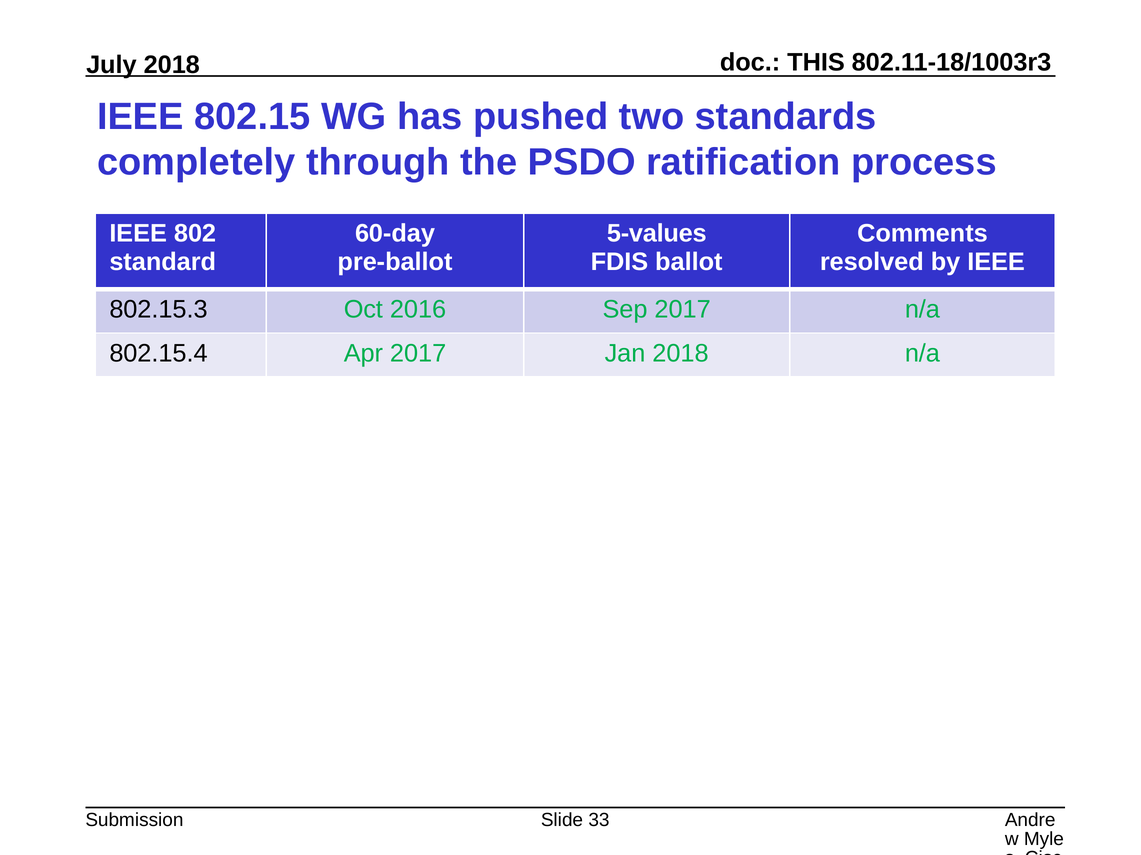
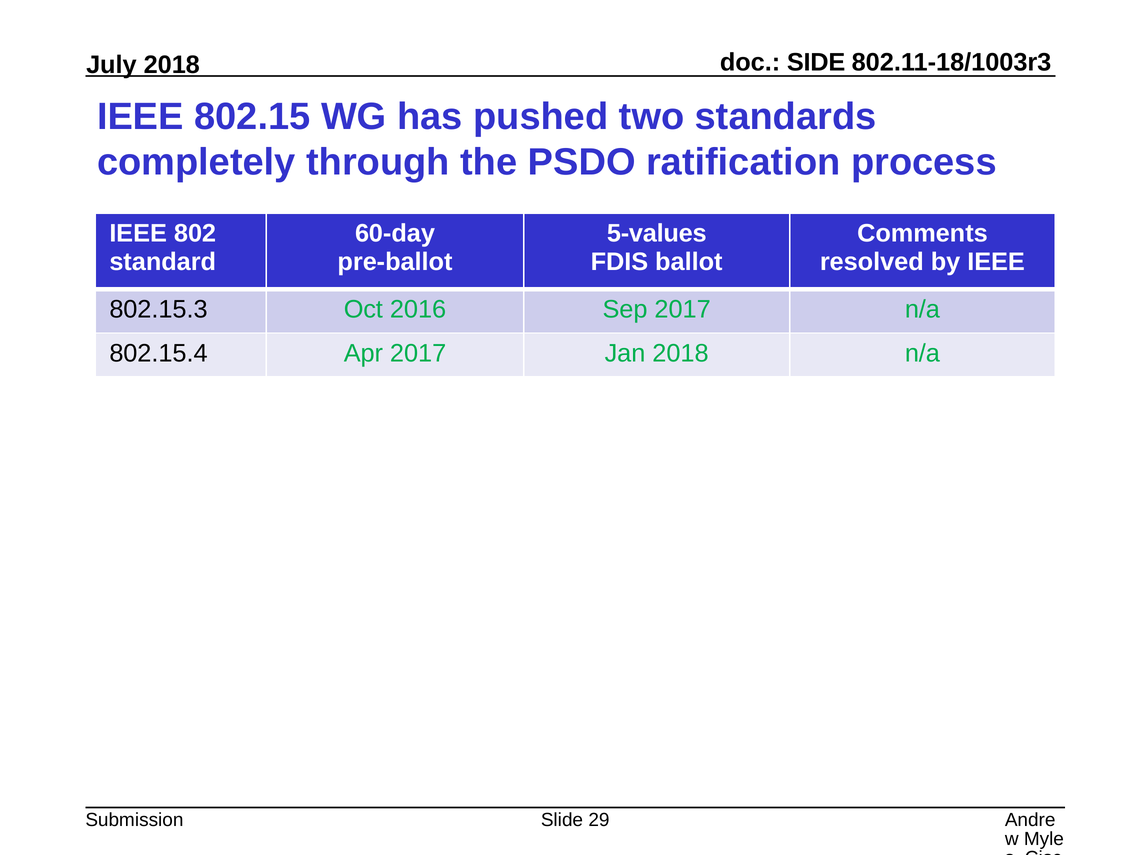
THIS: THIS -> SIDE (816, 63)
33: 33 -> 29 (599, 821)
